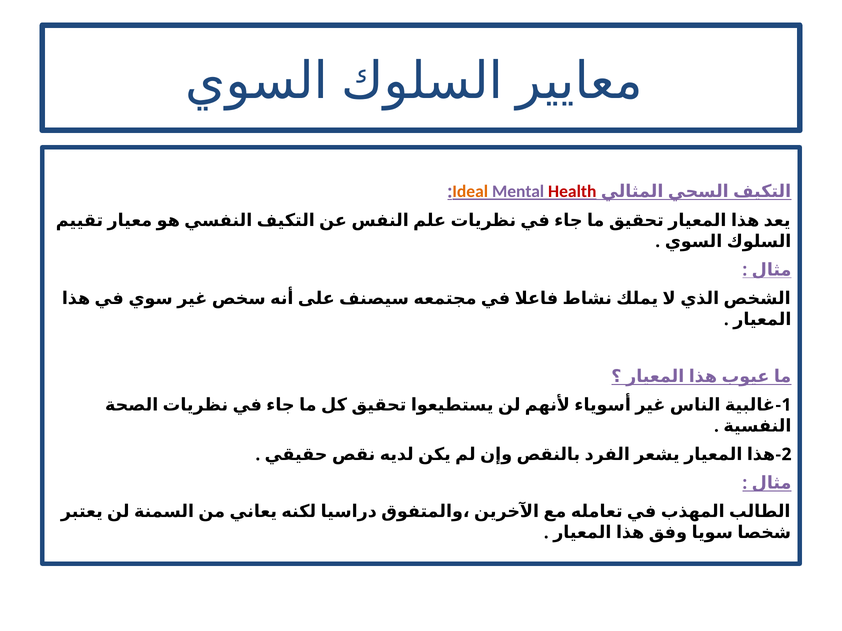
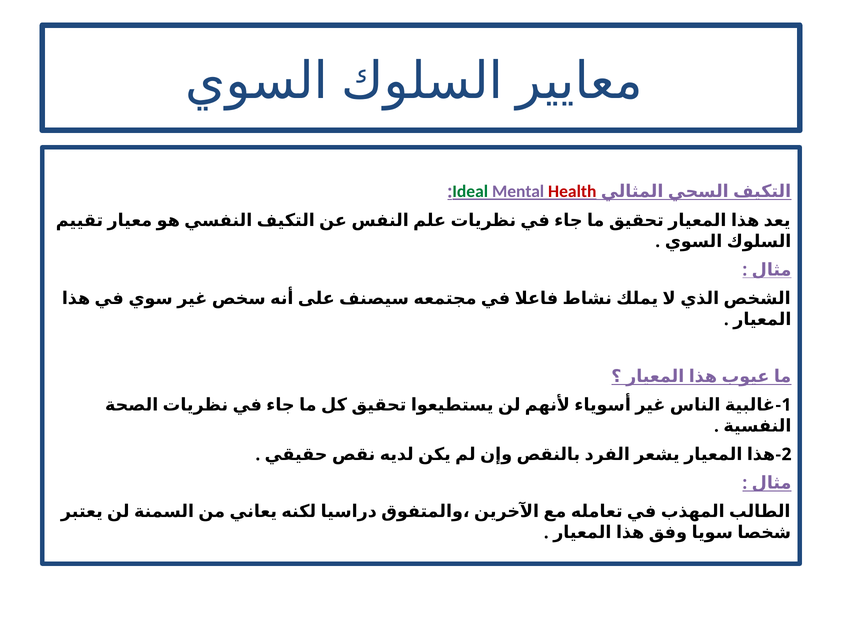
Ideal colour: orange -> green (470, 192)
